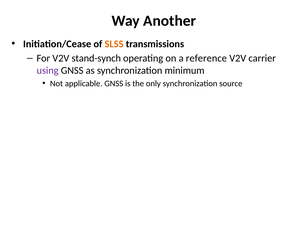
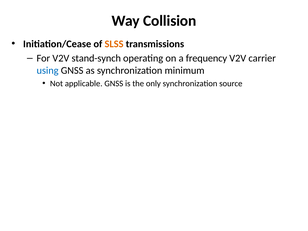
Another: Another -> Collision (170, 21)
reference: reference -> frequency (206, 58)
using colour: purple -> blue (48, 71)
